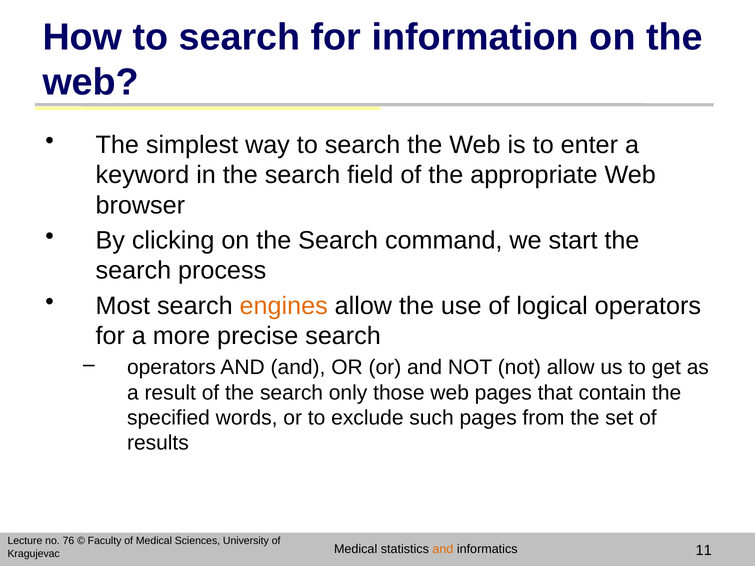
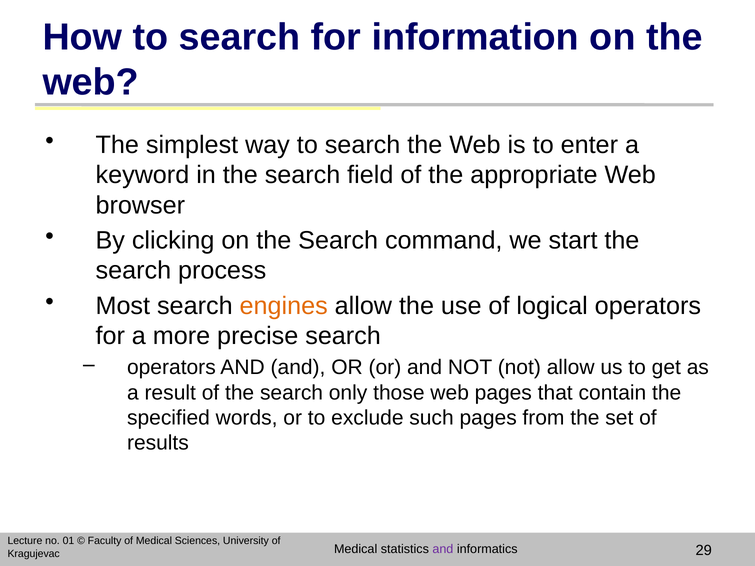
76: 76 -> 01 (68, 541)
and colour: orange -> purple (443, 549)
11: 11 -> 29 (704, 551)
